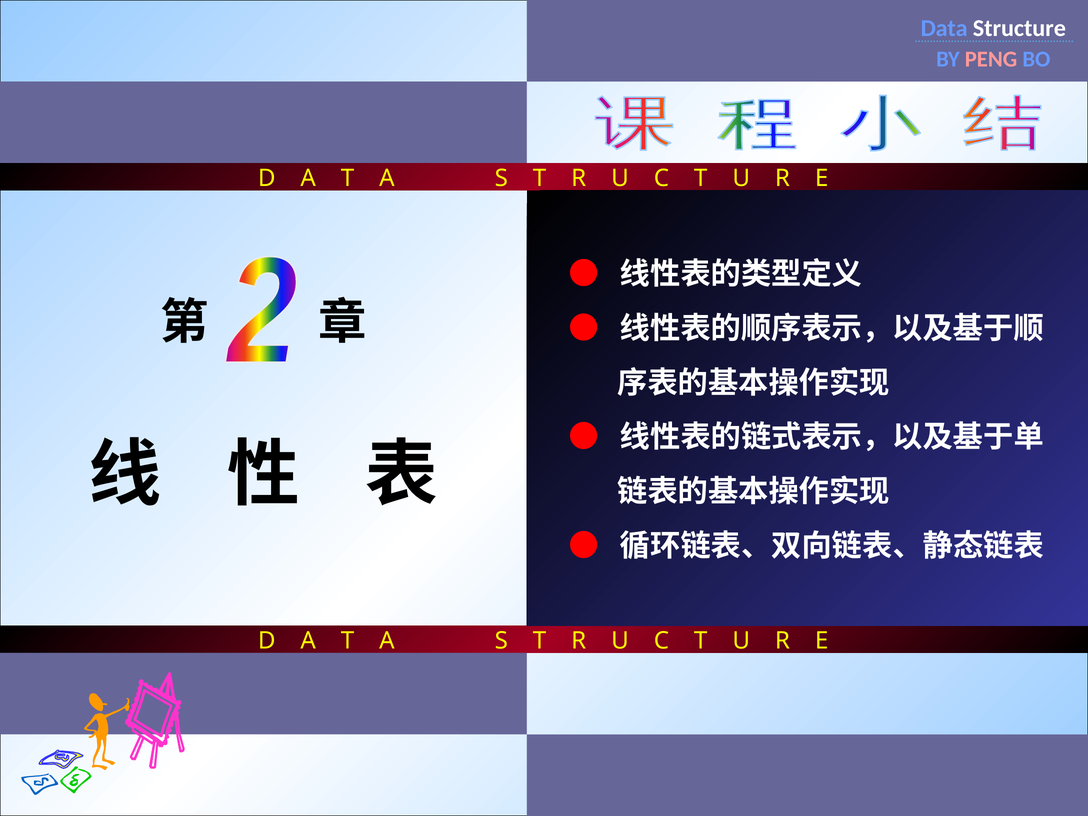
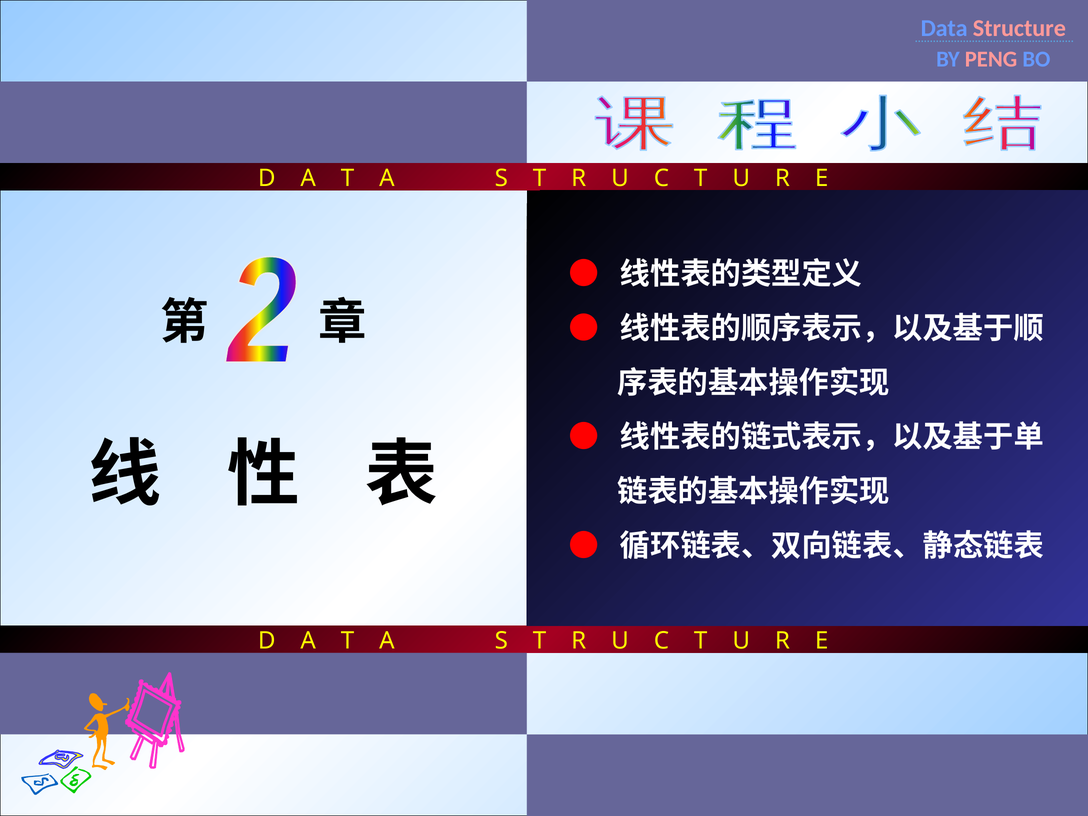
Structure colour: white -> pink (1019, 28)
